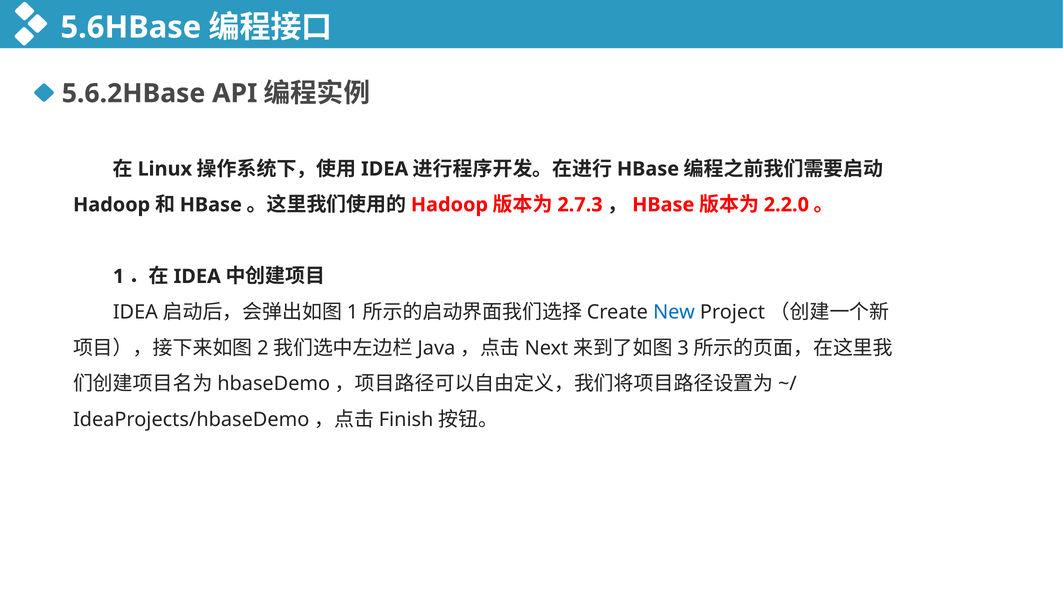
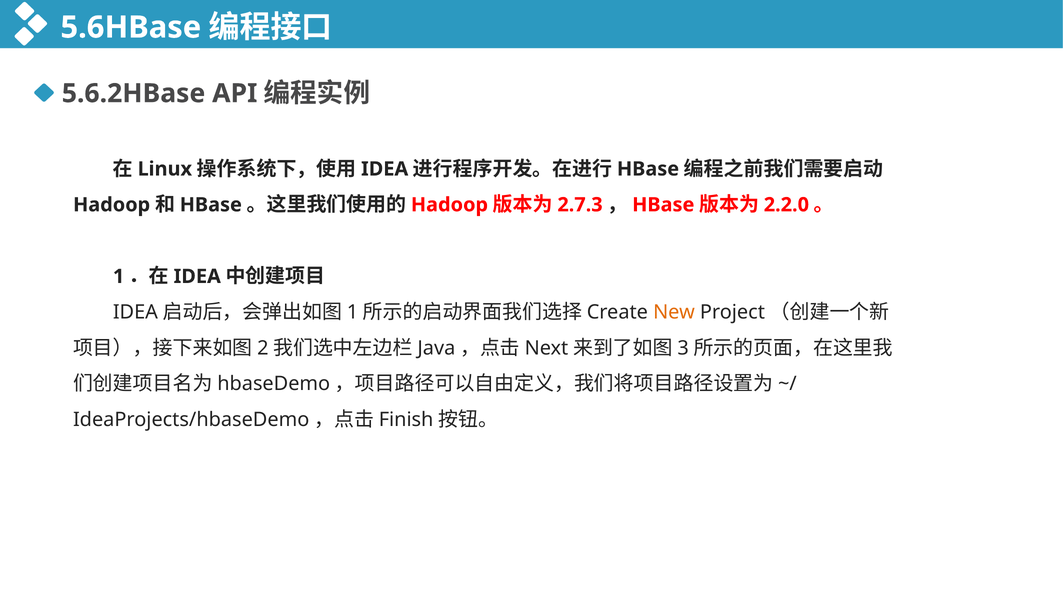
New colour: blue -> orange (674, 313)
